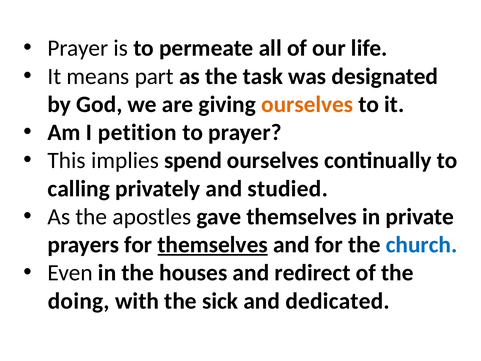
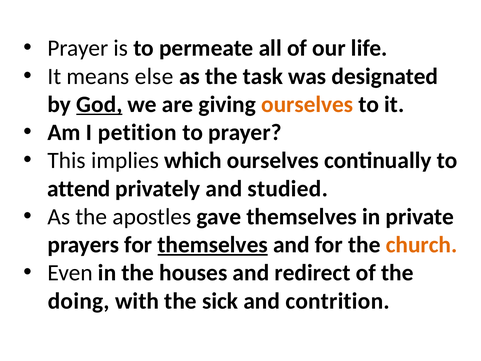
part: part -> else (154, 76)
God underline: none -> present (99, 104)
spend: spend -> which (193, 160)
calling: calling -> attend (79, 188)
church colour: blue -> orange (422, 245)
dedicated: dedicated -> contrition (338, 301)
